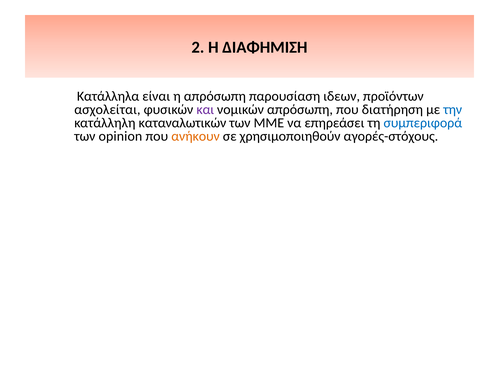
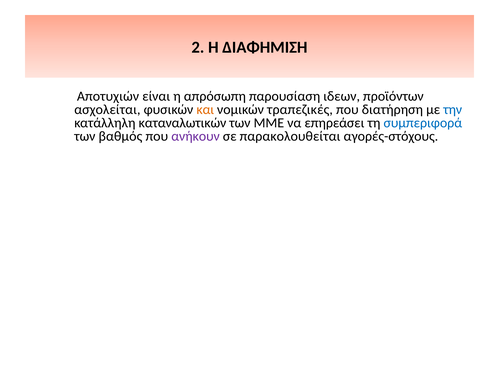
Κατάλληλα: Κατάλληλα -> Αποτυχιών (108, 96)
και colour: purple -> orange (205, 109)
νομικών απρόσωπη: απρόσωπη -> τραπεζικές (300, 109)
opinion: opinion -> βαθμός (120, 136)
ανήκουν colour: orange -> purple (196, 136)
χρησιμοποιηθούν: χρησιμοποιηθούν -> παρακολουθείται (290, 136)
